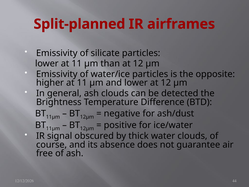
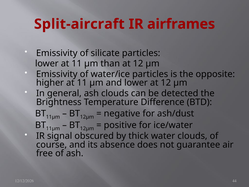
Split-planned: Split-planned -> Split-aircraft (79, 24)
